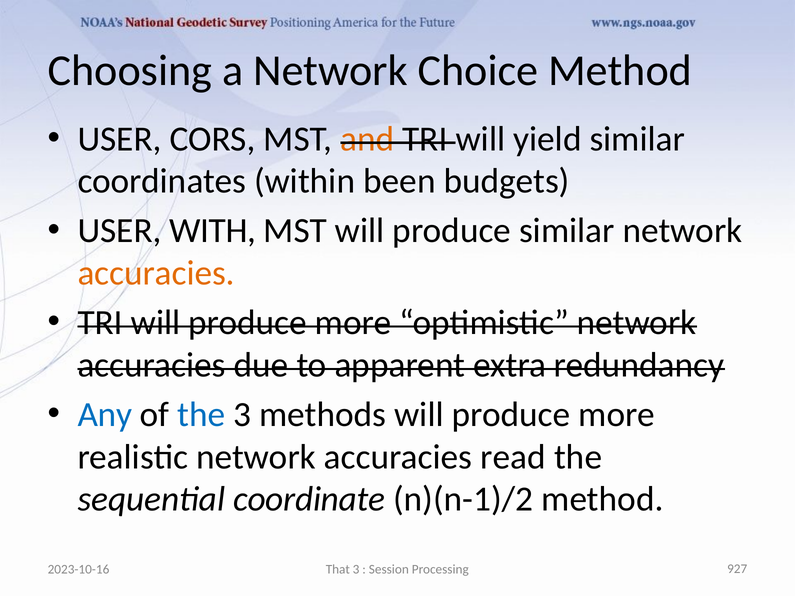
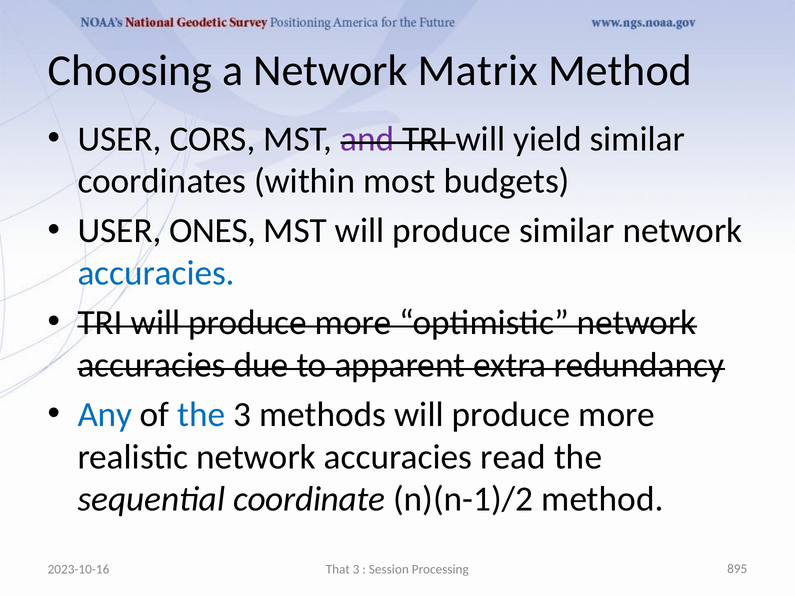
Choice: Choice -> Matrix (478, 71)
and colour: orange -> purple (367, 139)
been: been -> most (399, 181)
WITH: WITH -> ONES (213, 231)
accuracies colour: orange -> blue (156, 273)
927: 927 -> 895 (737, 569)
